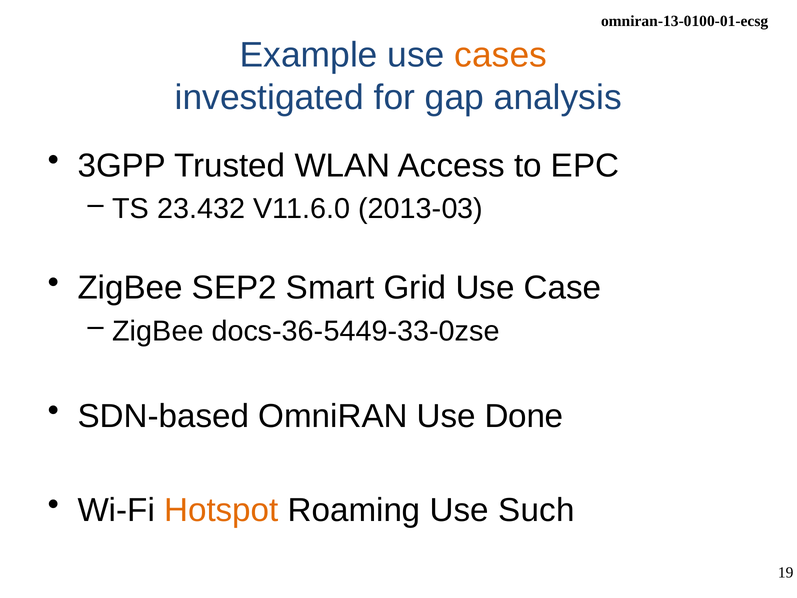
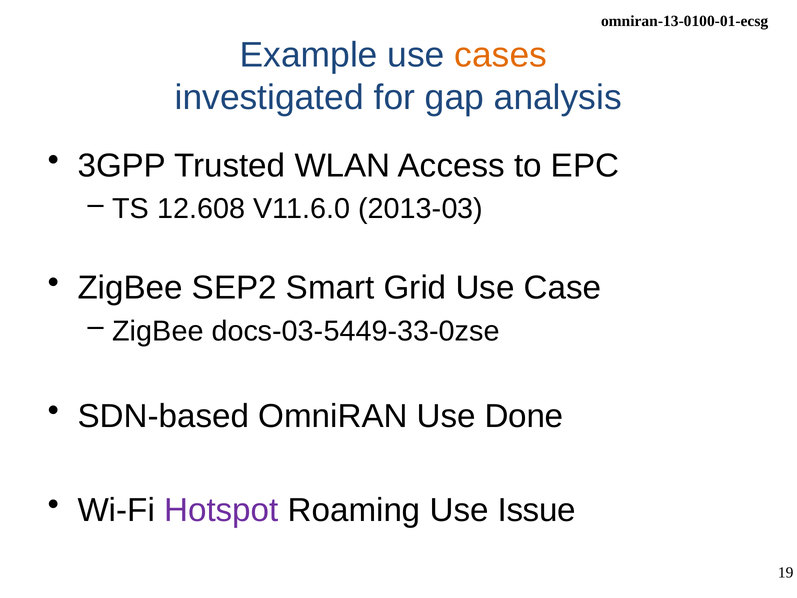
23.432: 23.432 -> 12.608 (201, 209)
docs-36-5449-33-0zse: docs-36-5449-33-0zse -> docs-03-5449-33-0zse (356, 331)
Hotspot colour: orange -> purple (221, 510)
Such: Such -> Issue (537, 510)
